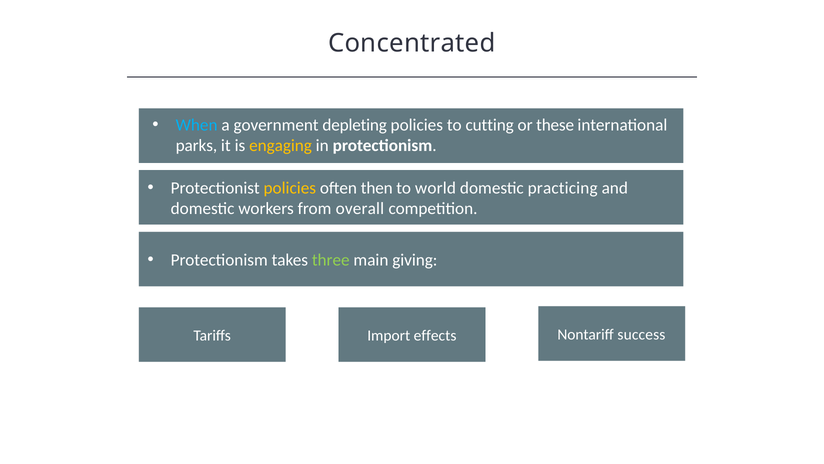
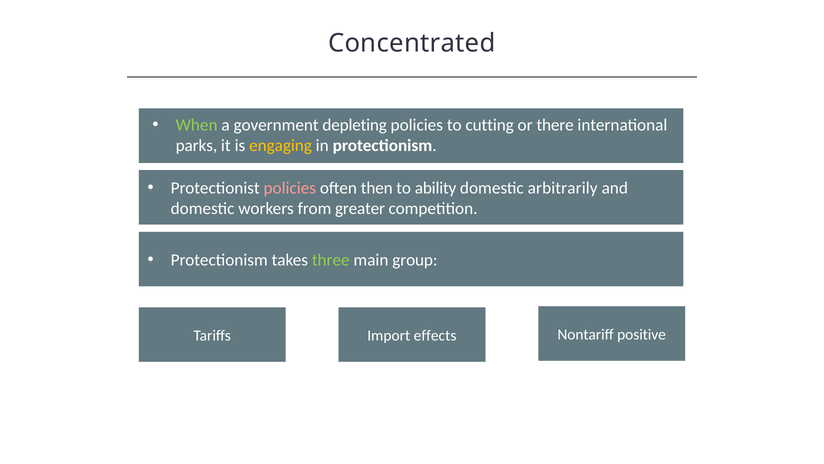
When colour: light blue -> light green (197, 125)
these: these -> there (555, 125)
policies colour: yellow -> pink (290, 188)
world: world -> ability (436, 188)
practicing: practicing -> arbitrarily (563, 188)
overall: overall -> greater (360, 208)
giving: giving -> group (415, 260)
success: success -> positive (642, 334)
